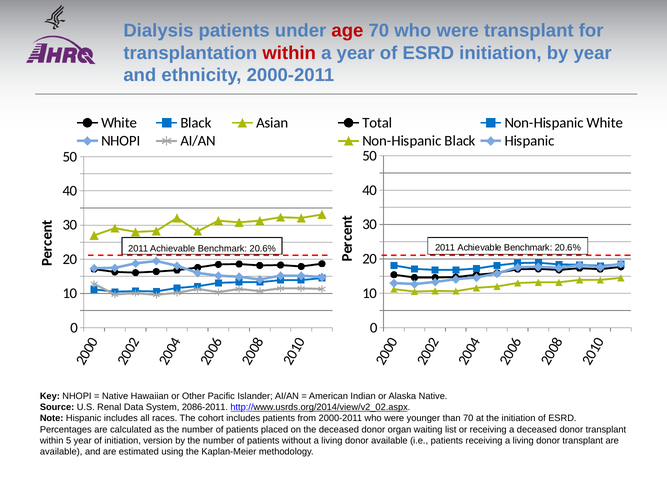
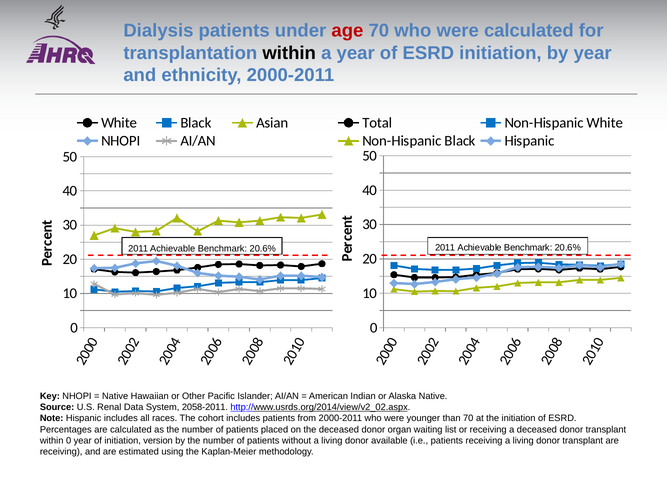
were transplant: transplant -> calculated (529, 31)
within colour: red -> black (289, 53)
2086-2011: 2086-2011 -> 2058-2011 (205, 407)
within 5: 5 -> 0 (69, 441)
available: available -> receiving (61, 452)
